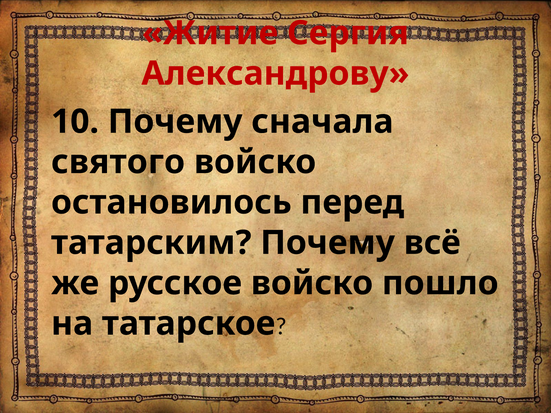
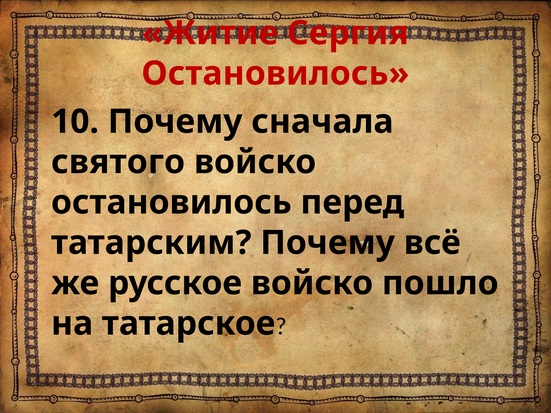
Александрову: Александрову -> Остановилось (275, 74)
